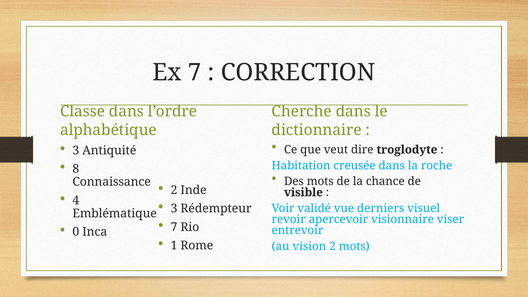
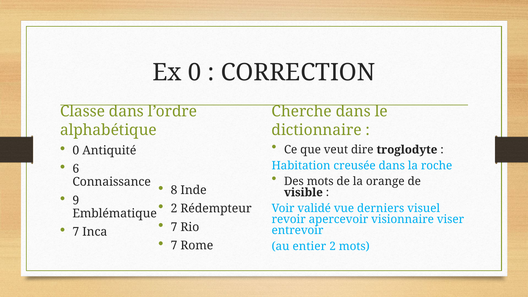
Ex 7: 7 -> 0 (194, 72)
3: 3 -> 0 (76, 151)
8: 8 -> 6 (76, 169)
chance: chance -> orange (385, 181)
2: 2 -> 8 (174, 190)
4: 4 -> 9 (76, 200)
3: 3 -> 2 (174, 209)
0: 0 -> 7 (76, 232)
1: 1 -> 7 (174, 245)
vision: vision -> entier (309, 246)
